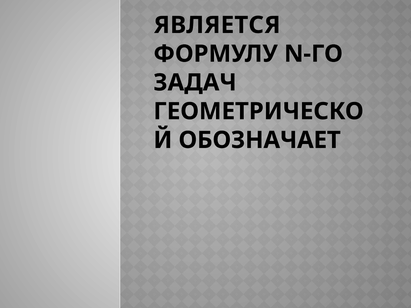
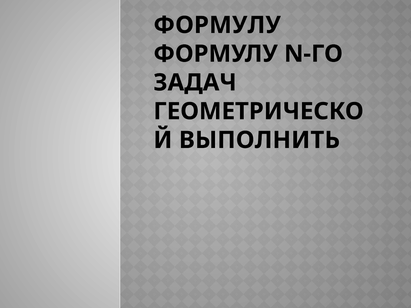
ЯВЛЯЕТСЯ: ЯВЛЯЕТСЯ -> ФОРМУЛУ (217, 25)
ОБОЗНАЧАЕТ: ОБОЗНАЧАЕТ -> ВЫПОЛНИТЬ (259, 140)
